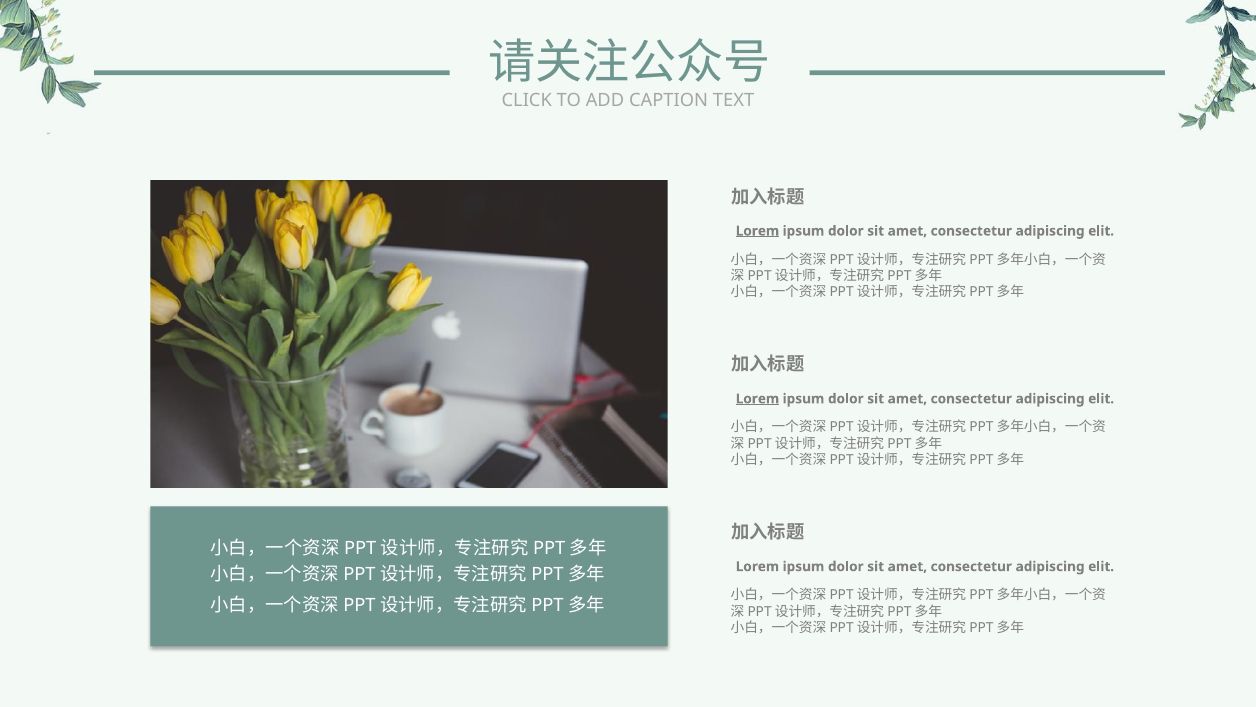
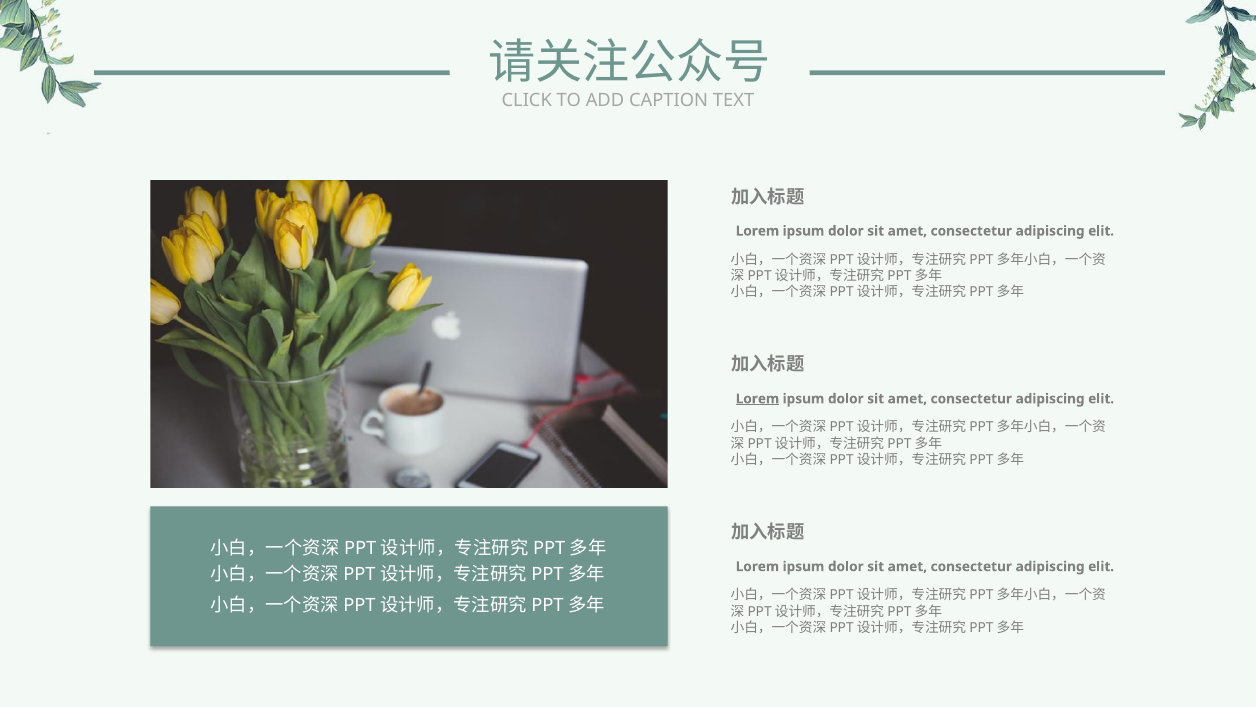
Lorem underline: present -> none (757, 231)
